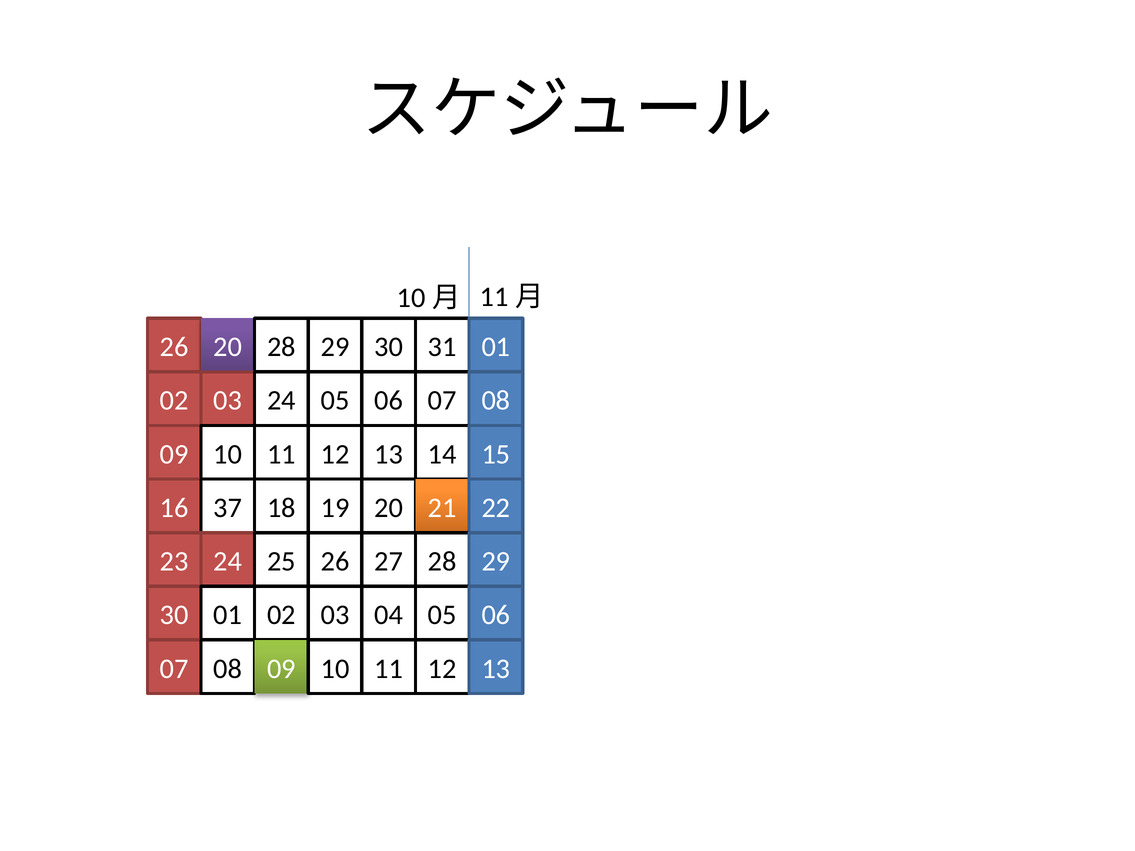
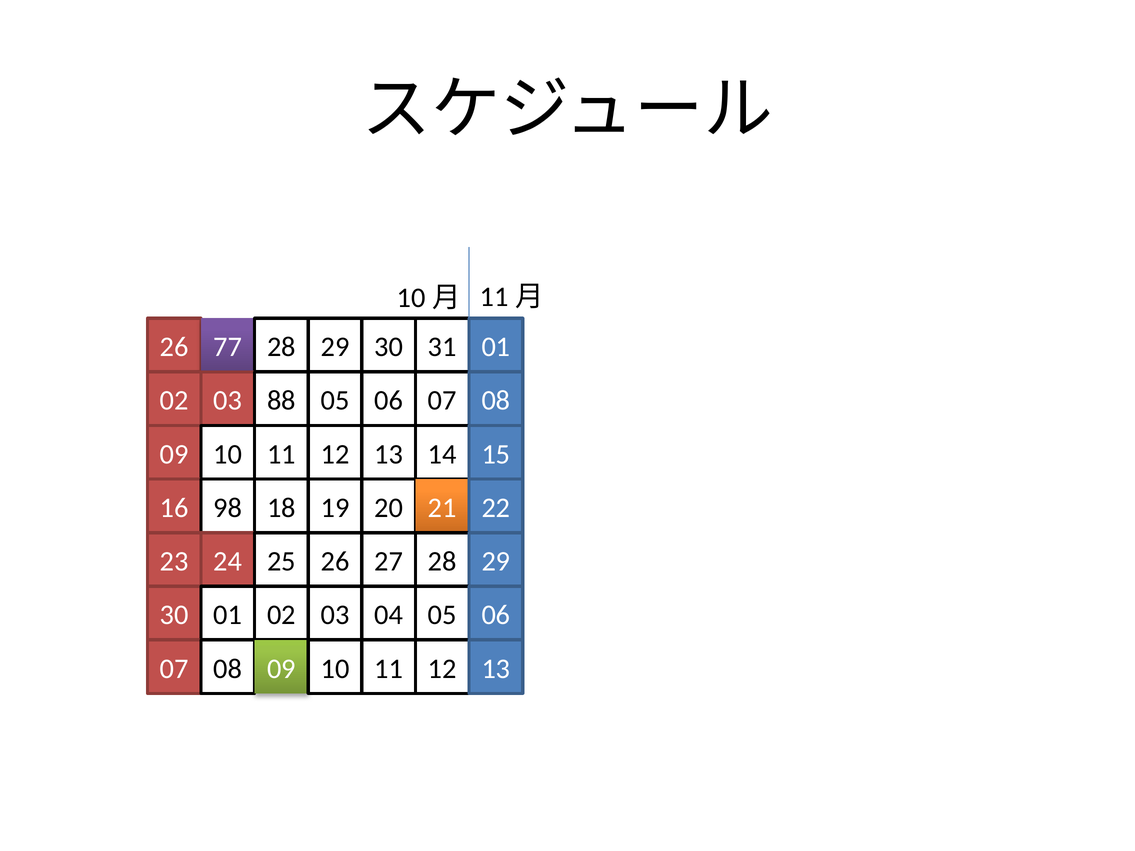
26 20: 20 -> 77 (228, 347)
03 24: 24 -> 88 (281, 401)
37: 37 -> 98 (228, 508)
